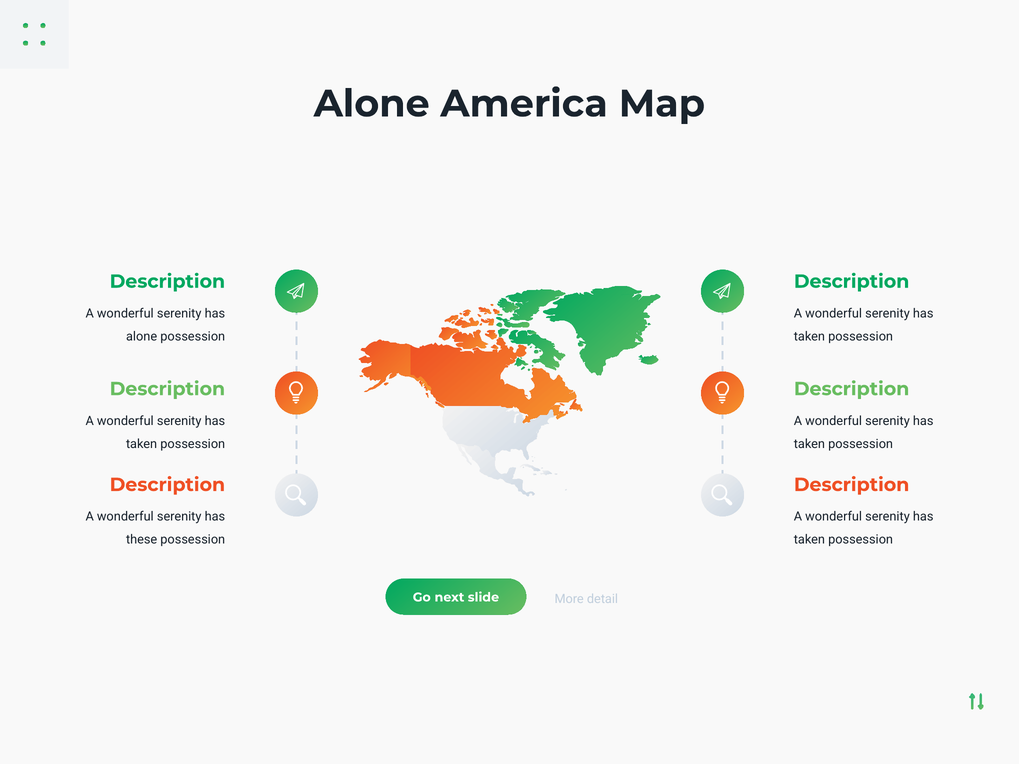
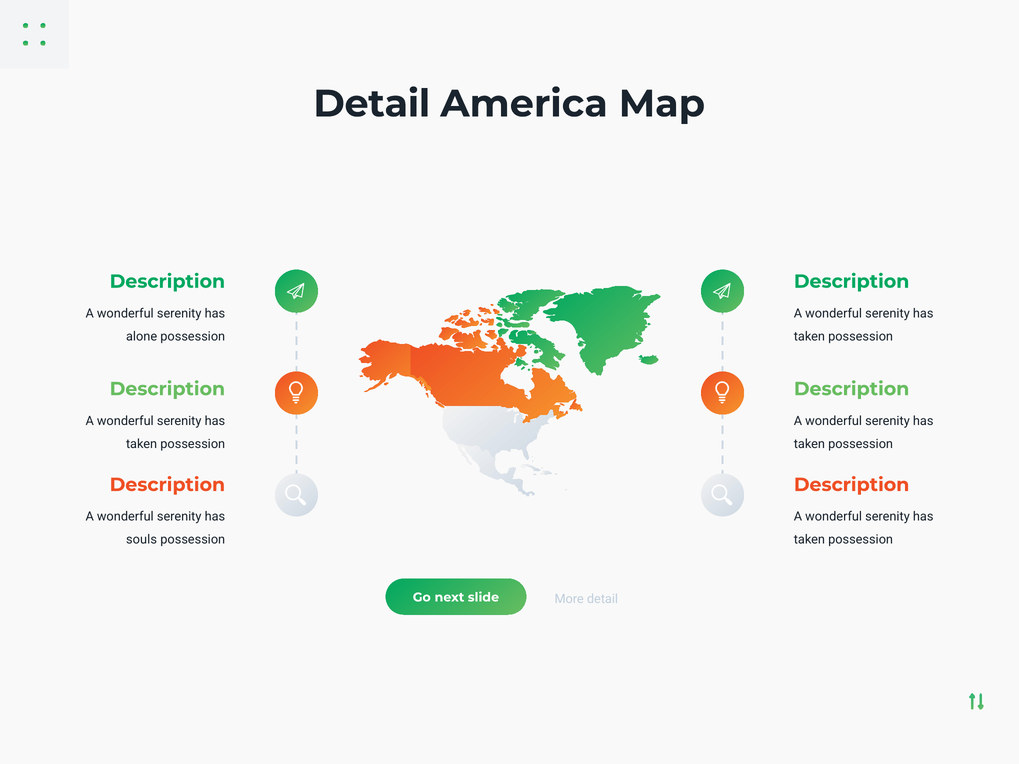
Alone: Alone -> Detail (372, 104)
these: these -> souls (142, 540)
